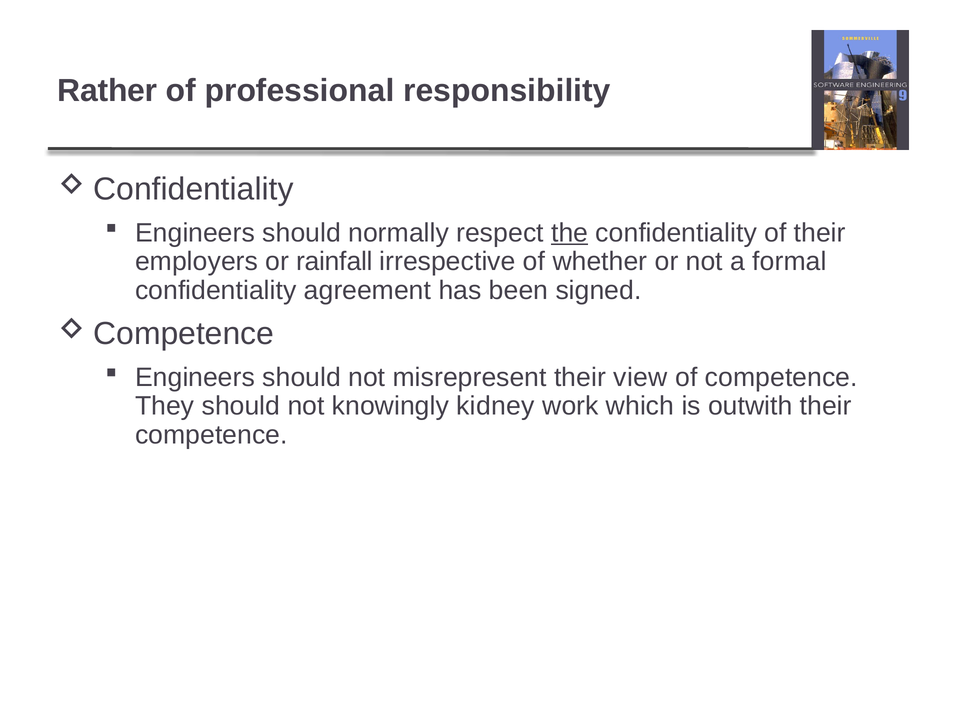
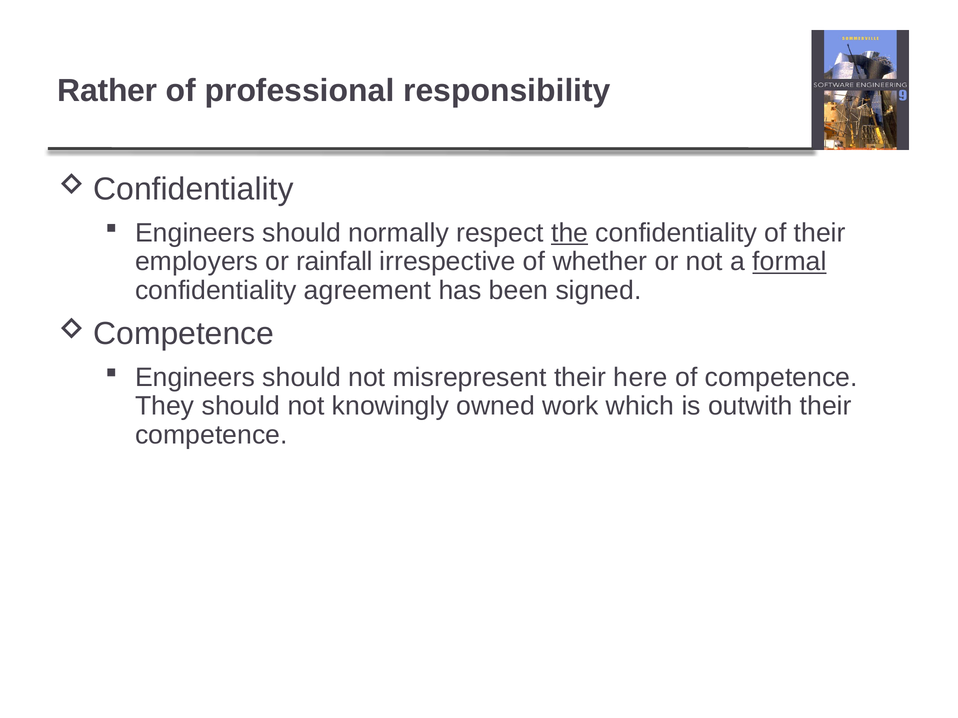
formal underline: none -> present (789, 262)
view: view -> here (641, 378)
kidney: kidney -> owned (496, 406)
